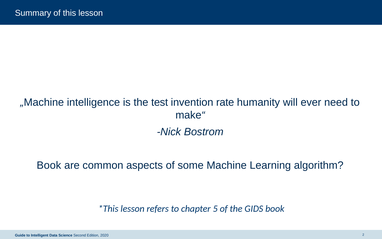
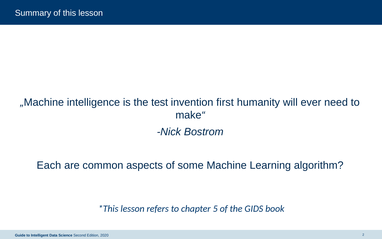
rate: rate -> first (225, 102)
Book: Book -> Each (49, 165)
